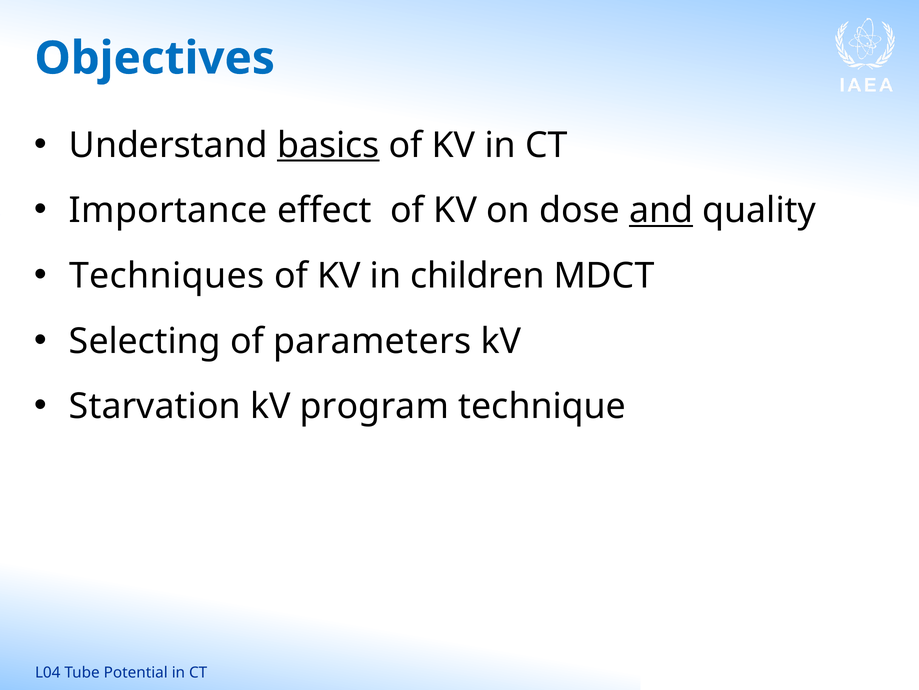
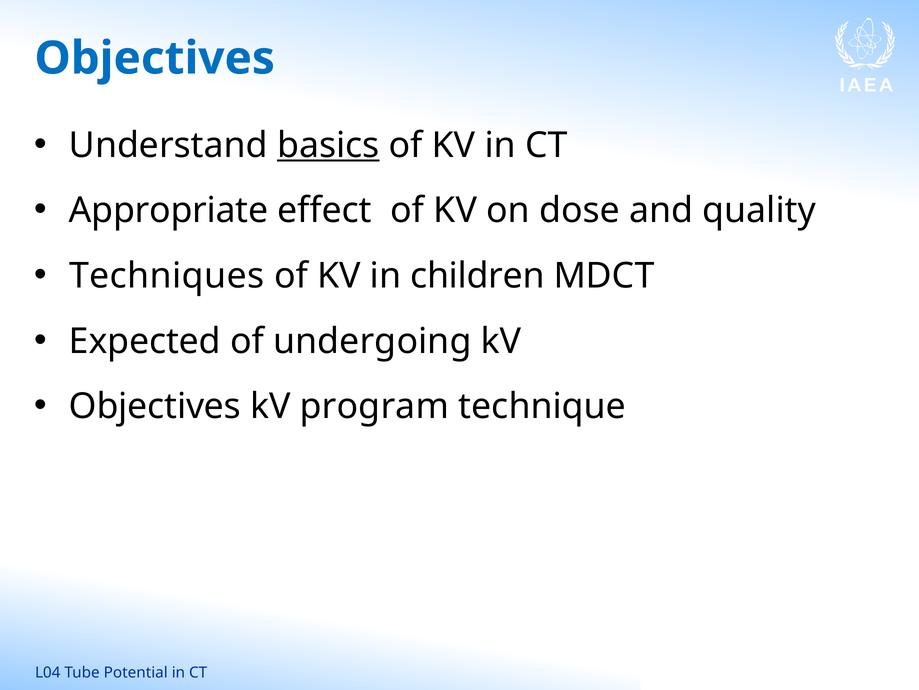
Importance: Importance -> Appropriate (169, 210)
and underline: present -> none (661, 210)
Selecting: Selecting -> Expected (145, 341)
parameters: parameters -> undergoing (372, 341)
Starvation: Starvation -> Objectives (155, 406)
